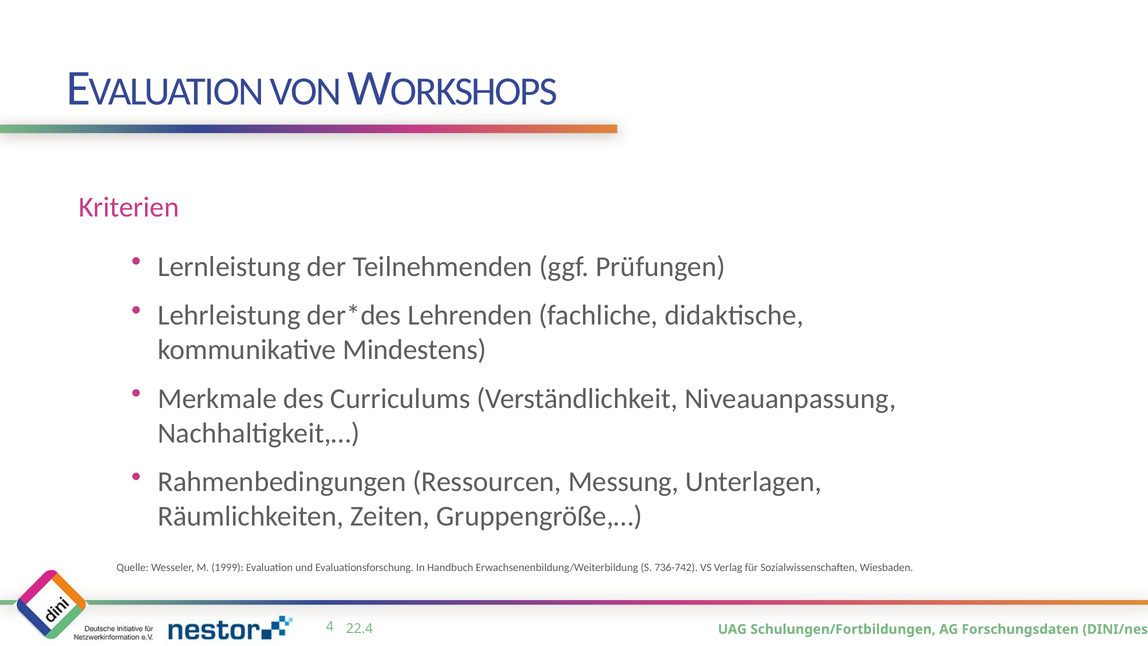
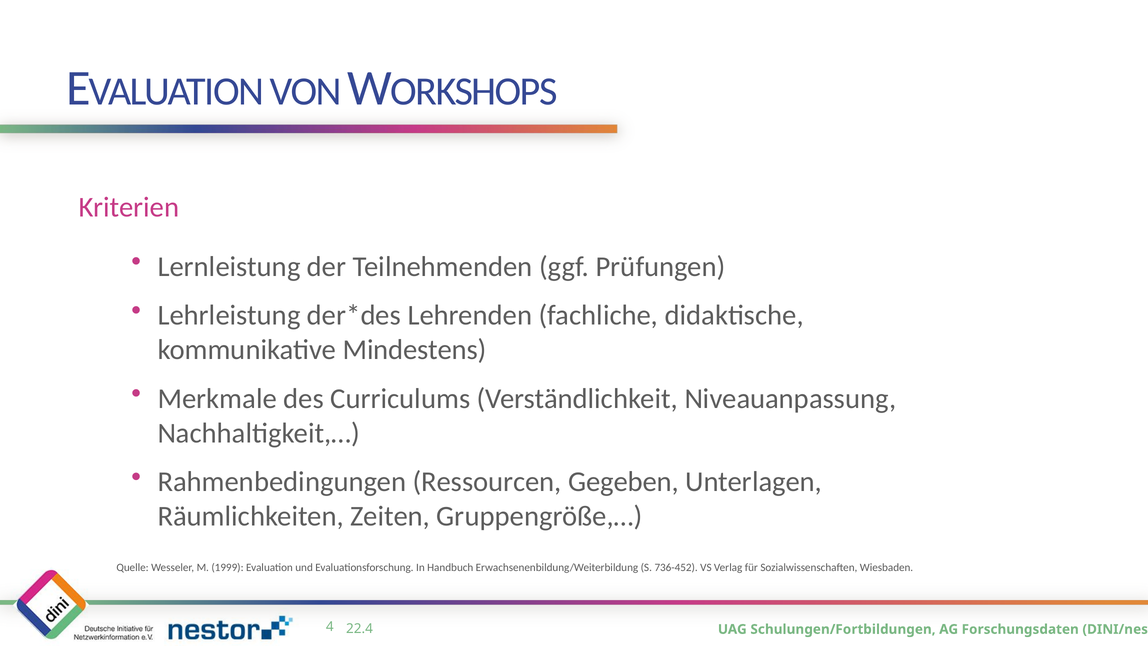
Messung: Messung -> Gegeben (623, 482)
736-742: 736-742 -> 736-452 (676, 567)
